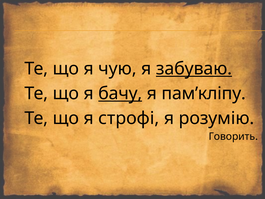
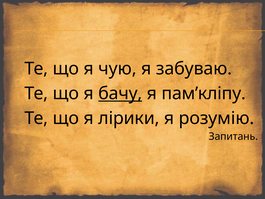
забуваю underline: present -> none (194, 69)
строфі: строфі -> лірики (129, 118)
Говорить: Говорить -> Запитань (233, 136)
